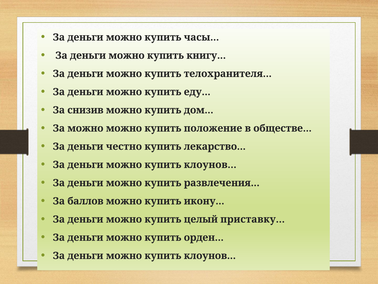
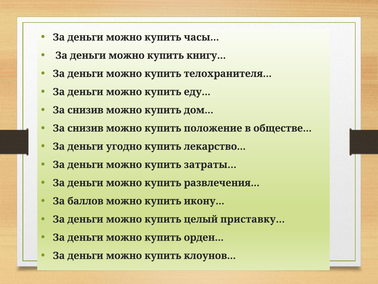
можно: можно -> снизив (85, 128)
честно: честно -> угодно (124, 146)
клоунов: клоунов -> затраты (210, 164)
